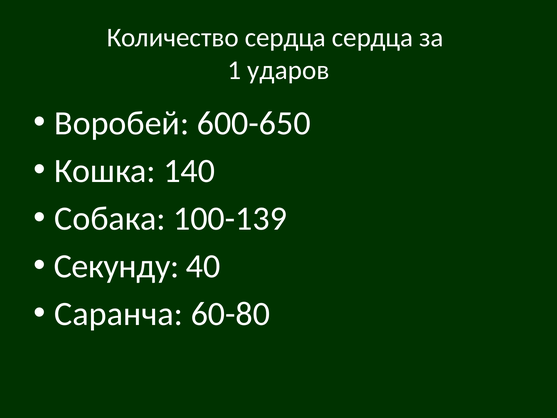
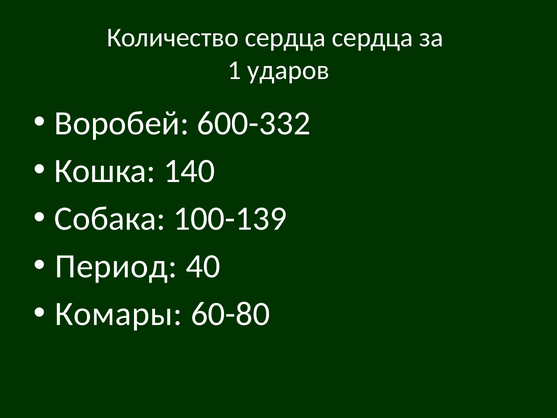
600-650: 600-650 -> 600-332 (254, 123)
Секунду: Секунду -> Период (116, 266)
Саранча: Саранча -> Комары (118, 314)
